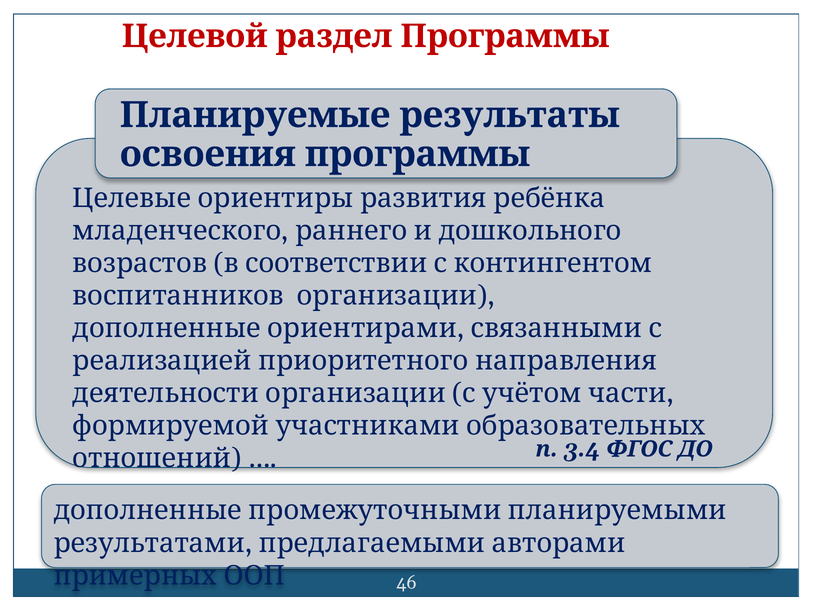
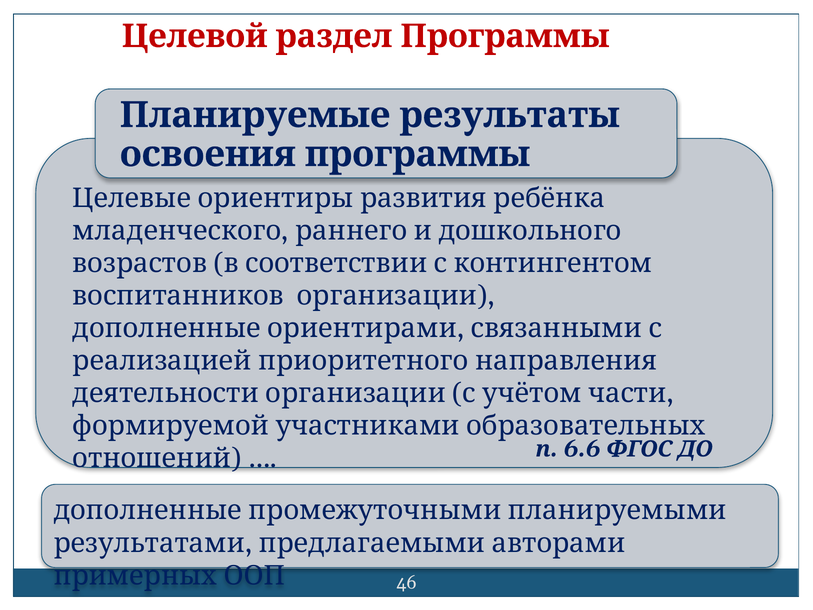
3.4: 3.4 -> 6.6 (582, 449)
